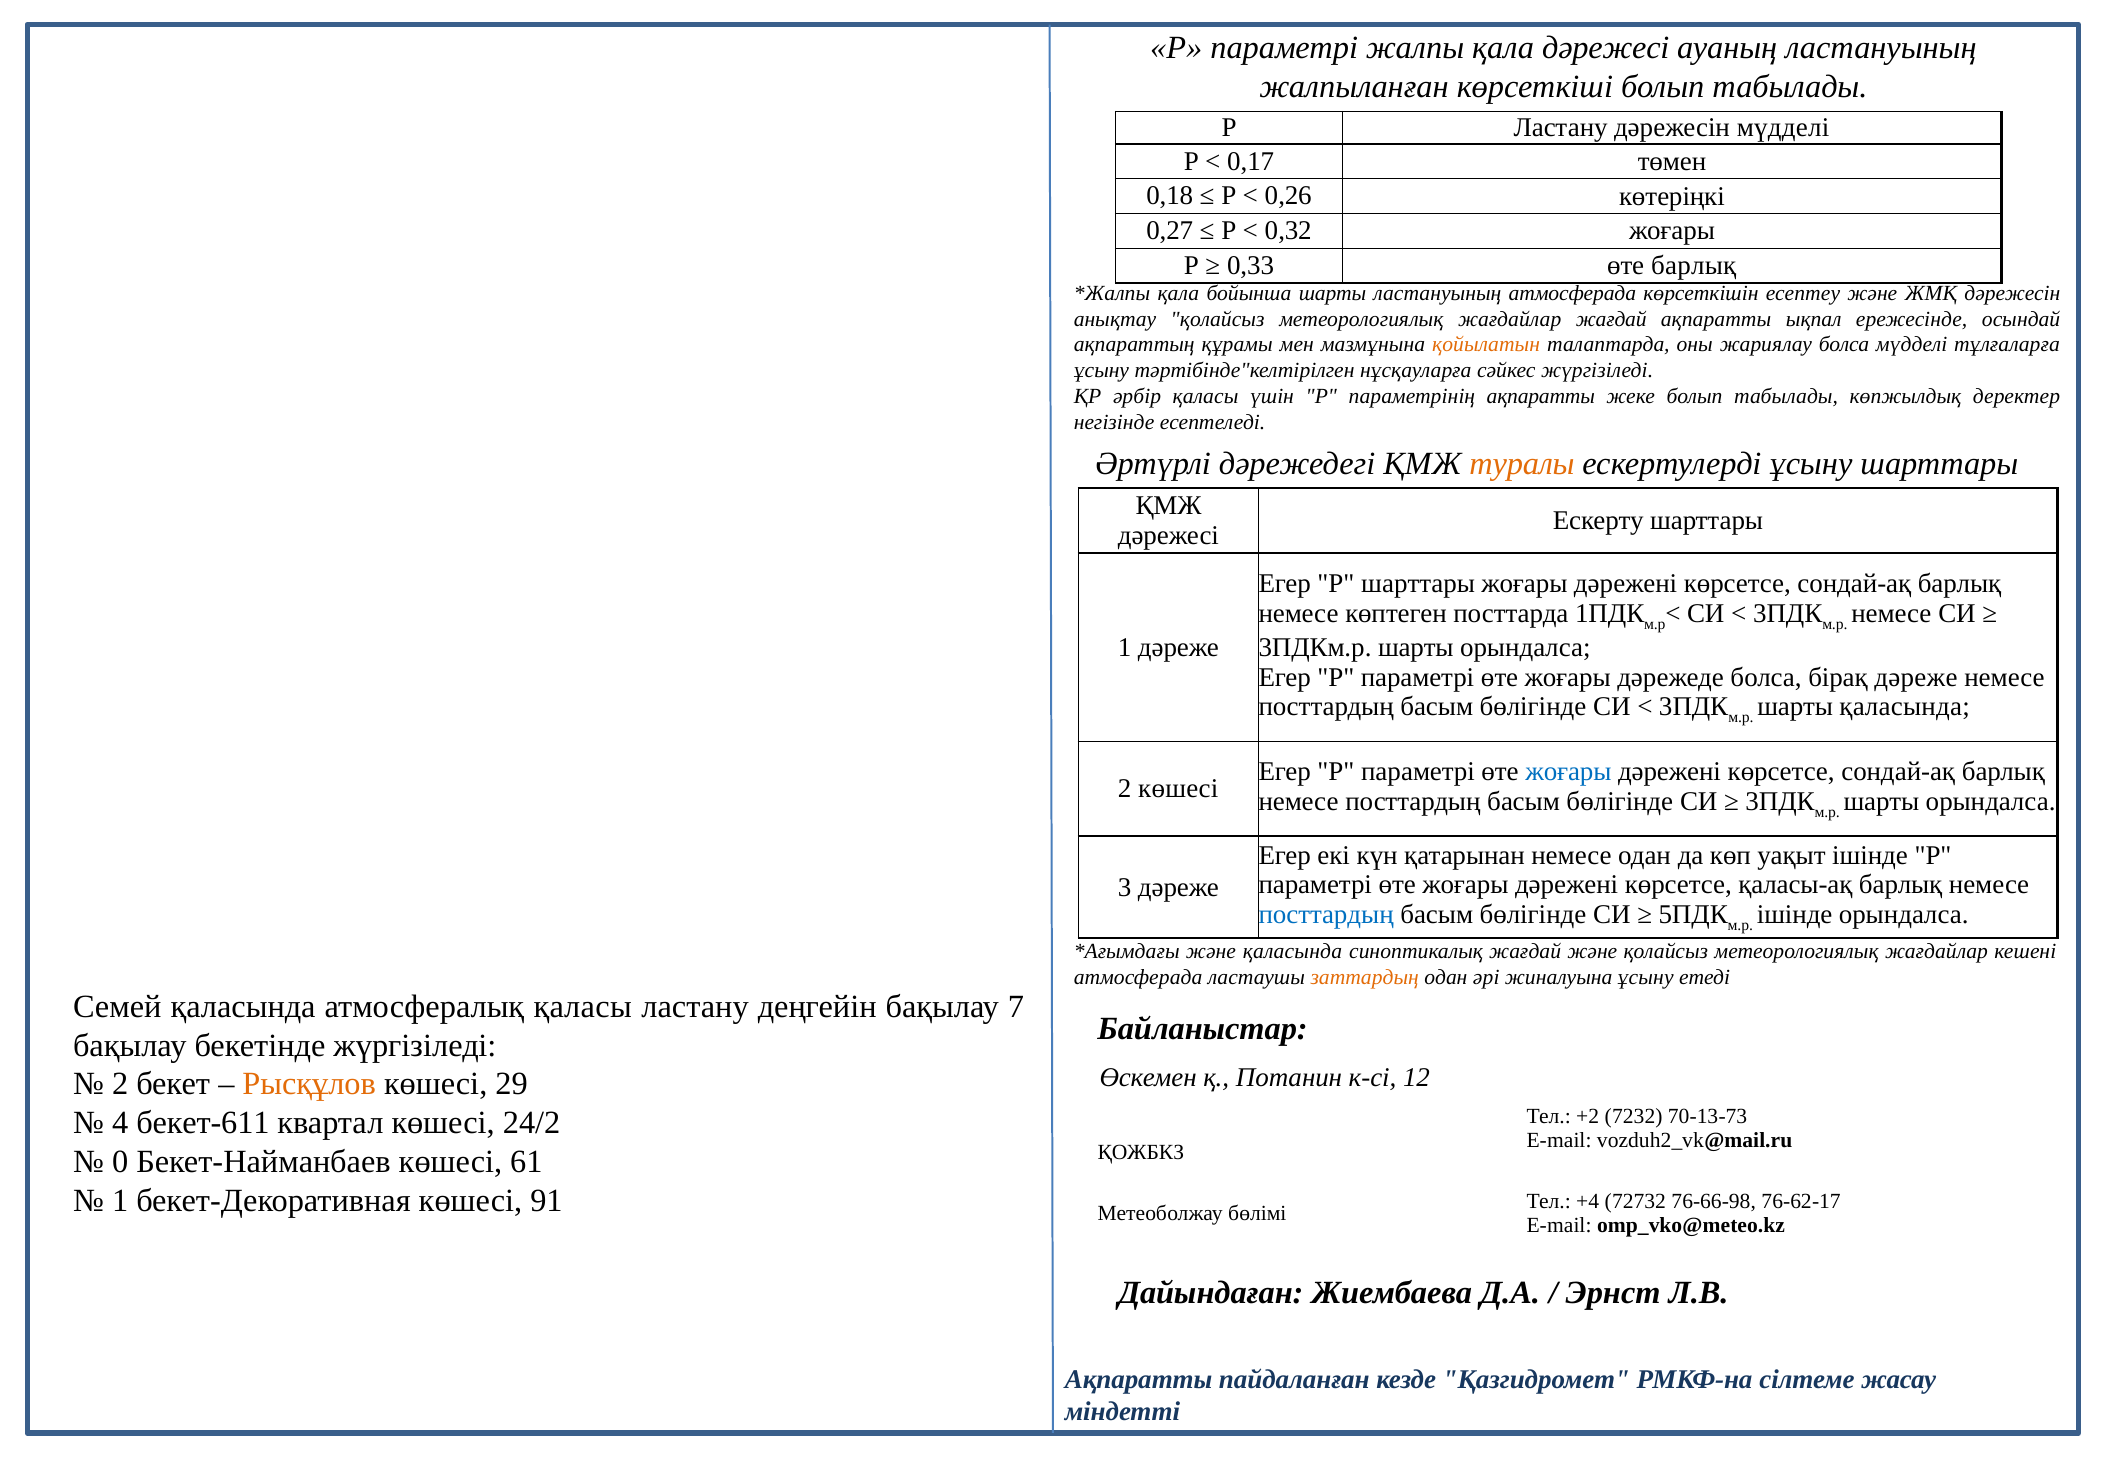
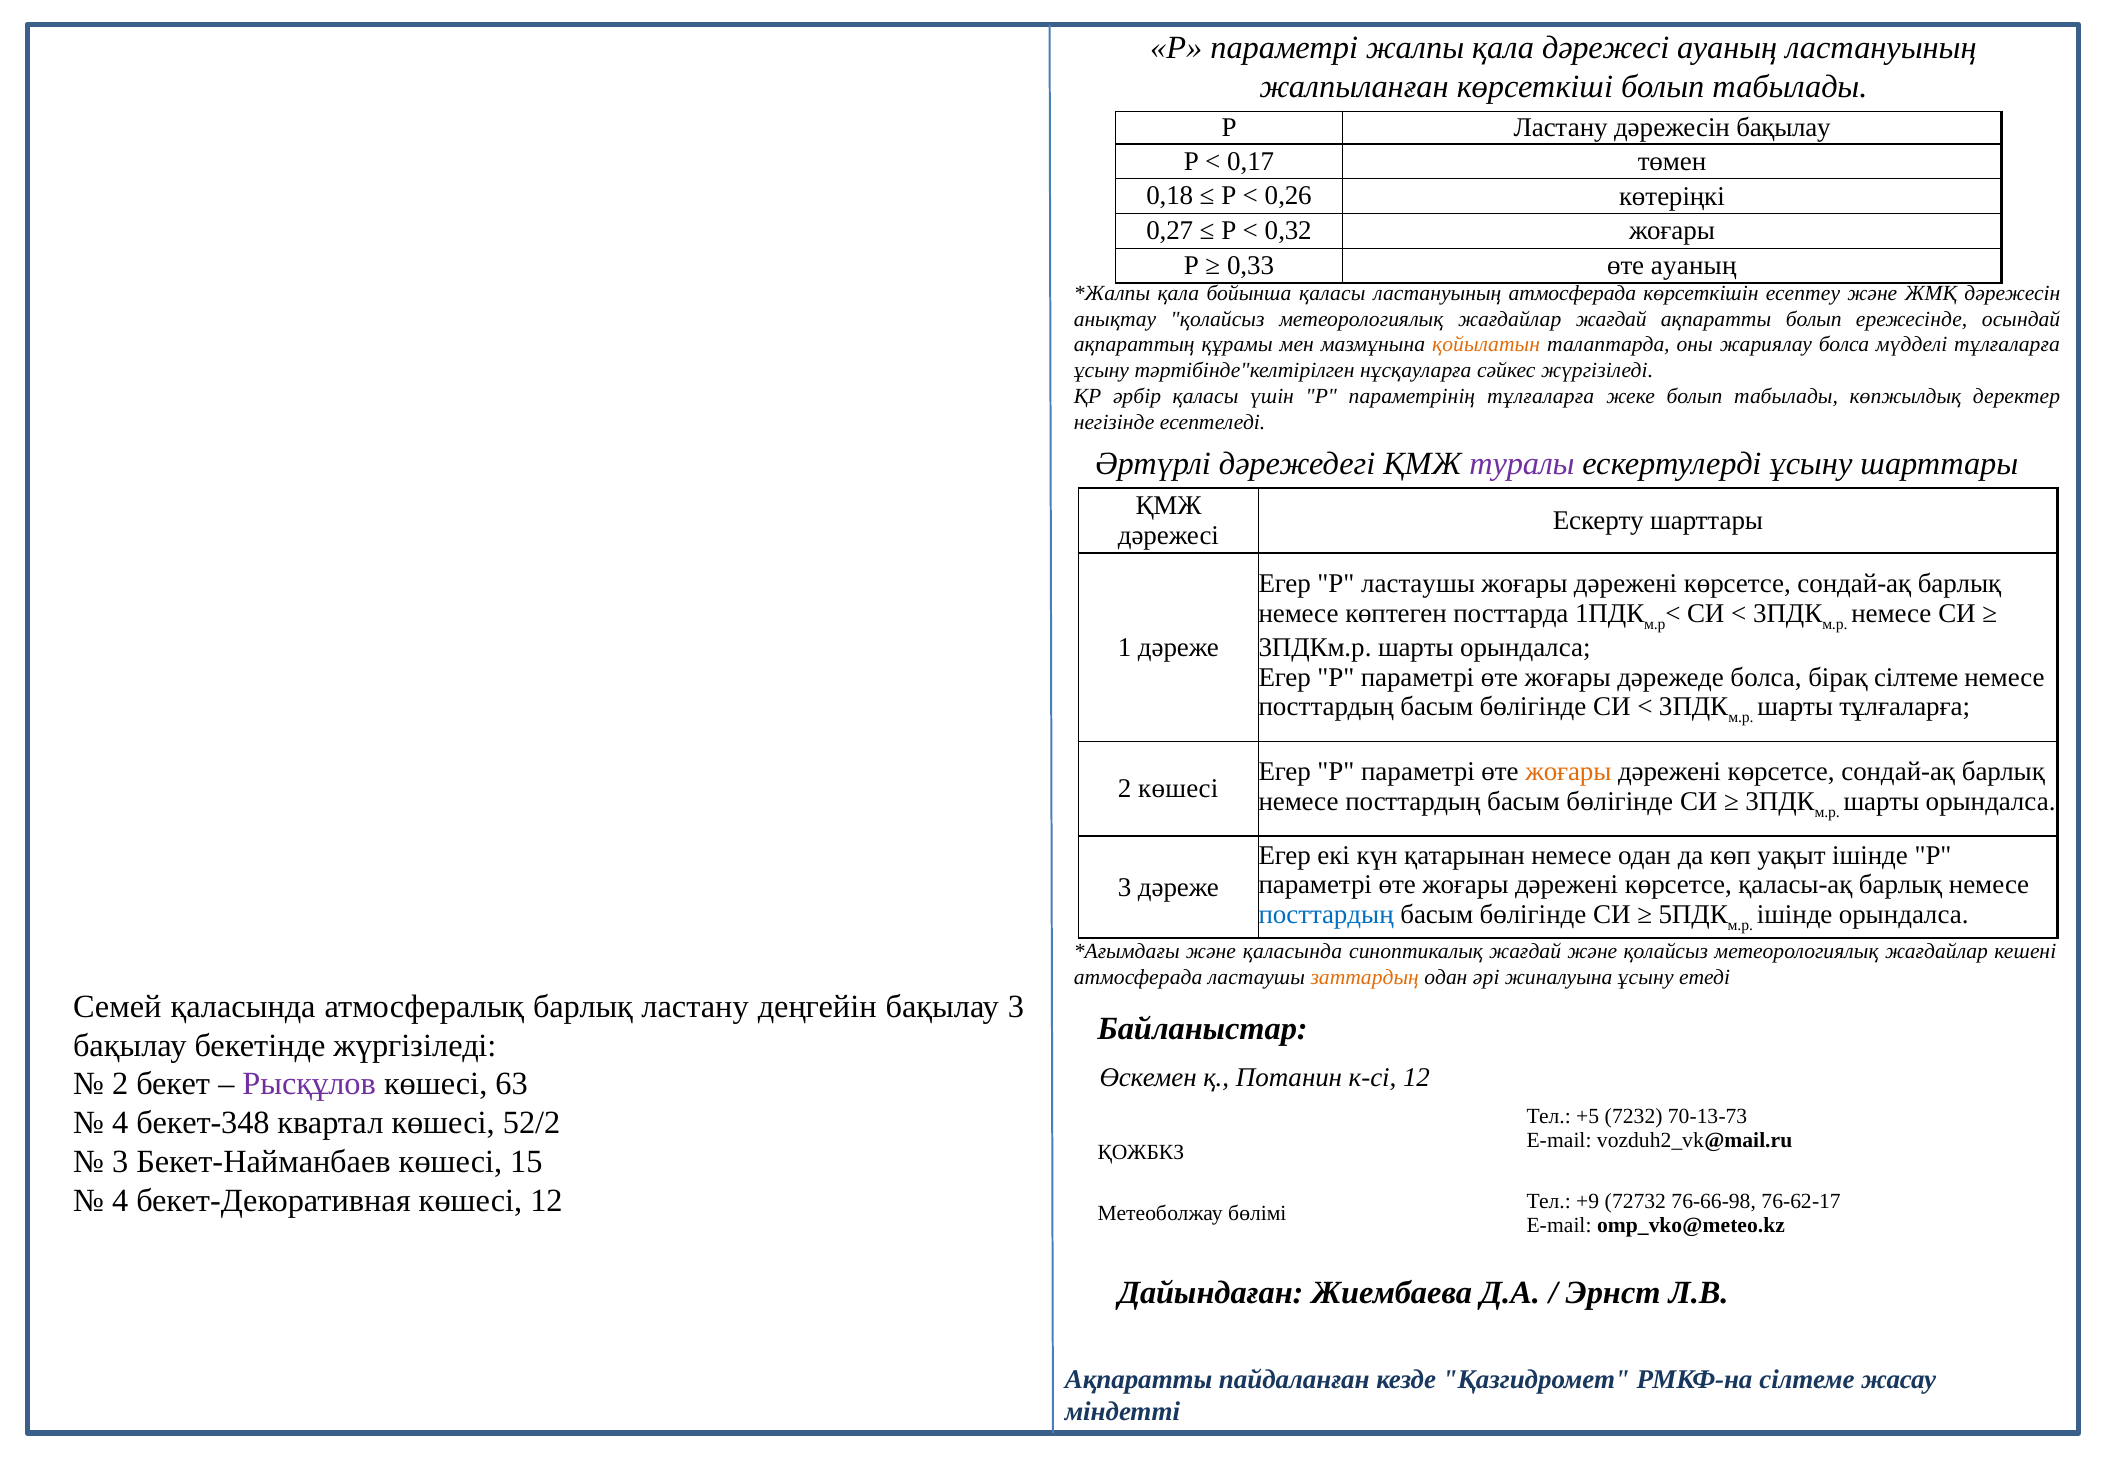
дәрежесін мүдделі: мүдделі -> бақылау (1783, 128)
өте барлық: барлық -> ауаның (1694, 266)
бойынша шарты: шарты -> қаласы (1332, 293)
ақпаратты ықпал: ықпал -> болып (1814, 319)
параметрінің ақпаратты: ақпаратты -> тұлғаларға (1541, 397)
туралы colour: orange -> purple (1522, 463)
Р шарттары: шарттары -> ластаушы (1418, 584)
бірақ дәреже: дәреже -> сілтеме (1916, 677)
шарты қаласында: қаласында -> тұлғаларға (1905, 707)
жоғары colour: blue -> orange (1568, 772)
атмосфералық қаласы: қаласы -> барлық (583, 1006)
бақылау 7: 7 -> 3 (1016, 1006)
Рысқұлов colour: orange -> purple (309, 1084)
29: 29 -> 63 (512, 1084)
+2: +2 -> +5 (1588, 1117)
бекет-611: бекет-611 -> бекет-348 (203, 1123)
24/2: 24/2 -> 52/2 (532, 1123)
0: 0 -> 3 (120, 1162)
61: 61 -> 15 (526, 1162)
1: 1 -> 4 (120, 1201)
көшесі 91: 91 -> 12 (546, 1201)
+4: +4 -> +9 (1588, 1201)
